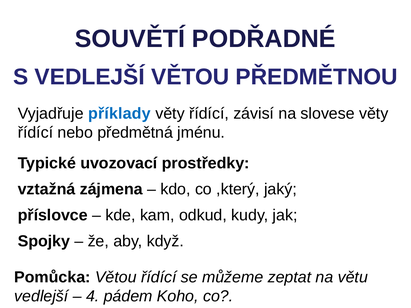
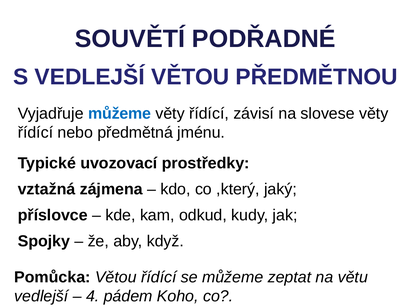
Vyjadřuje příklady: příklady -> můžeme (120, 114)
